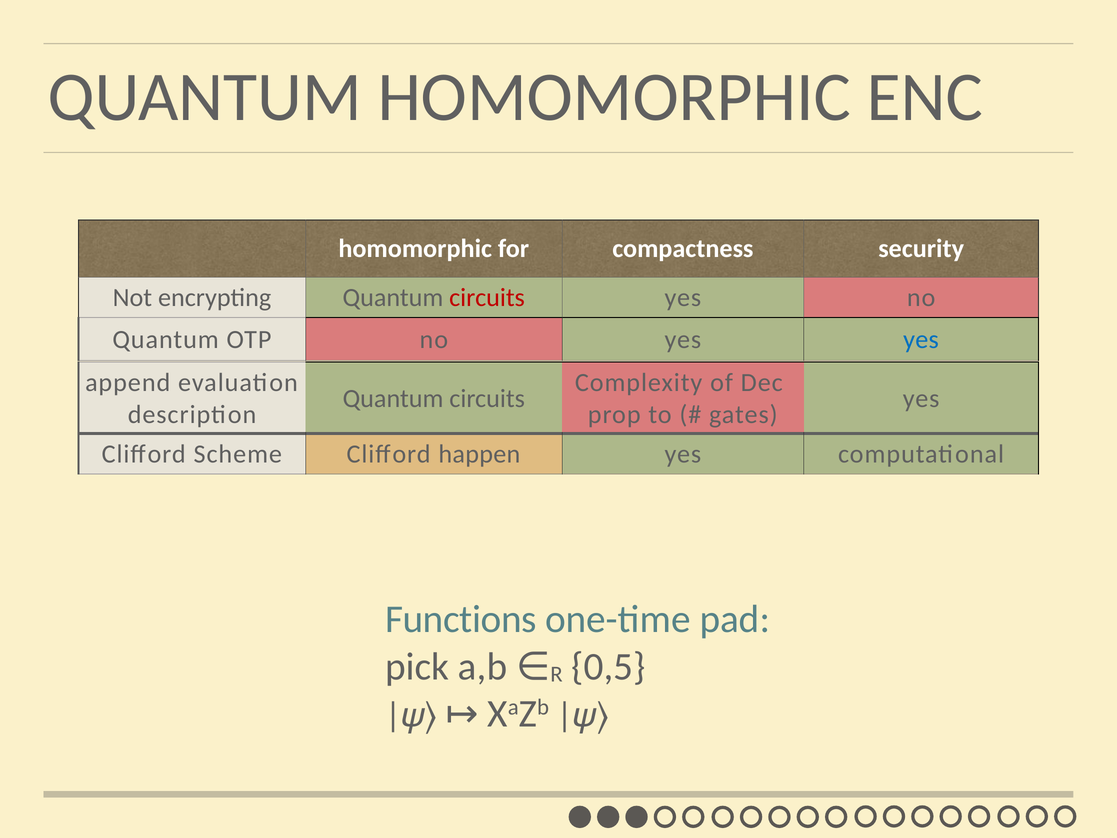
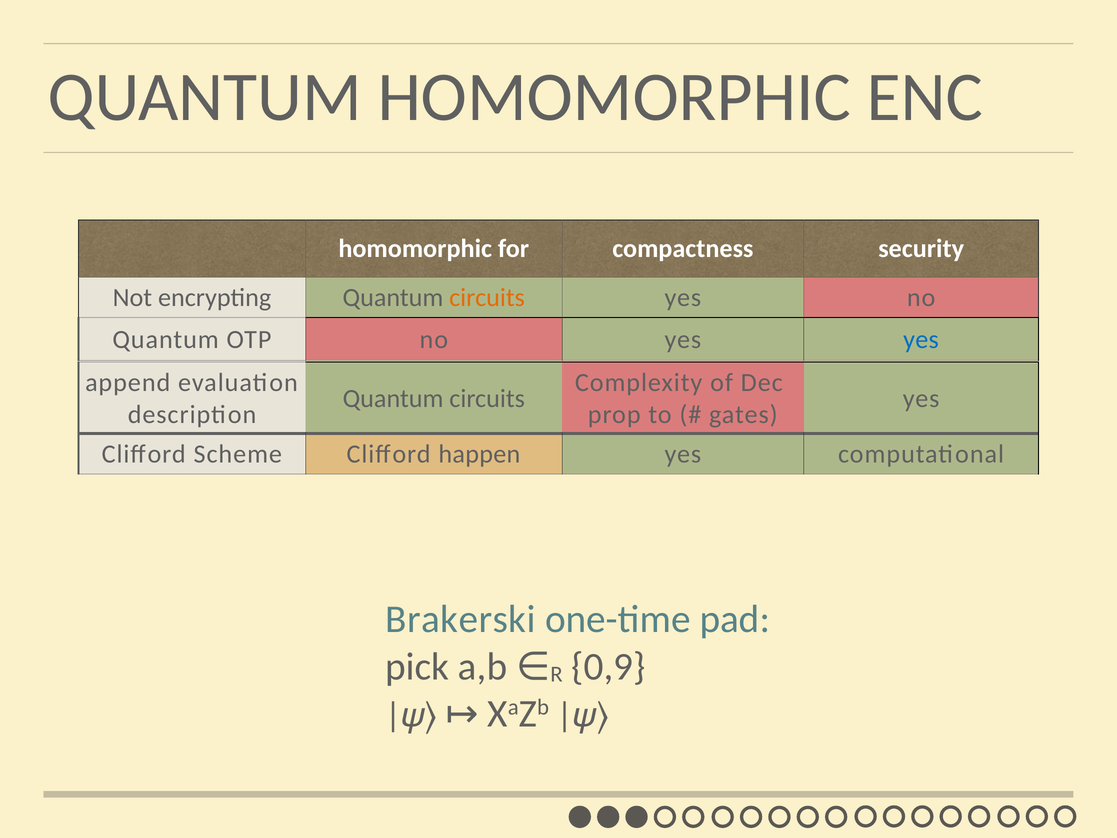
circuits colour: red -> orange (487, 298)
Functions: Functions -> Brakerski (460, 619)
0,5: 0,5 -> 0,9 (608, 666)
